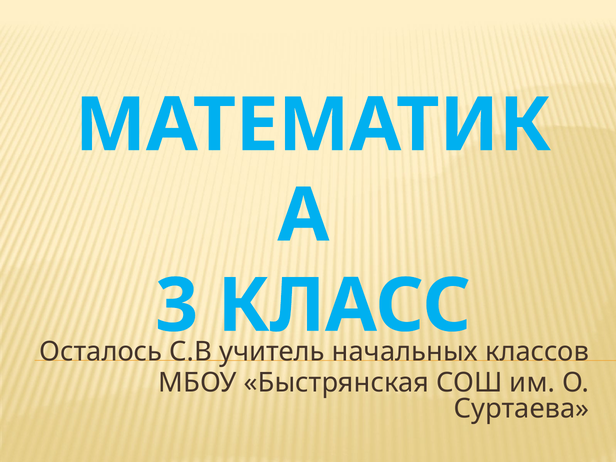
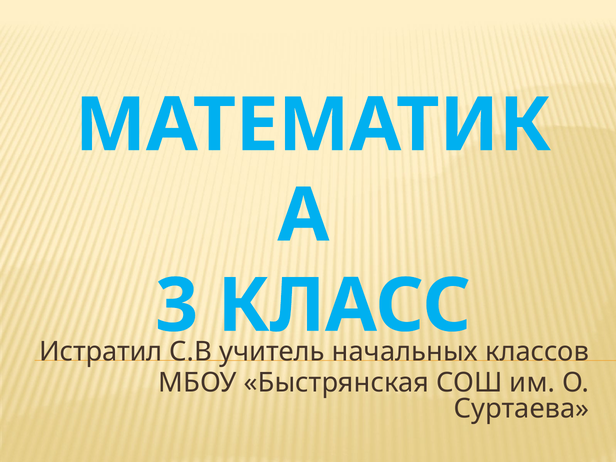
Осталось: Осталось -> Истратил (101, 352)
